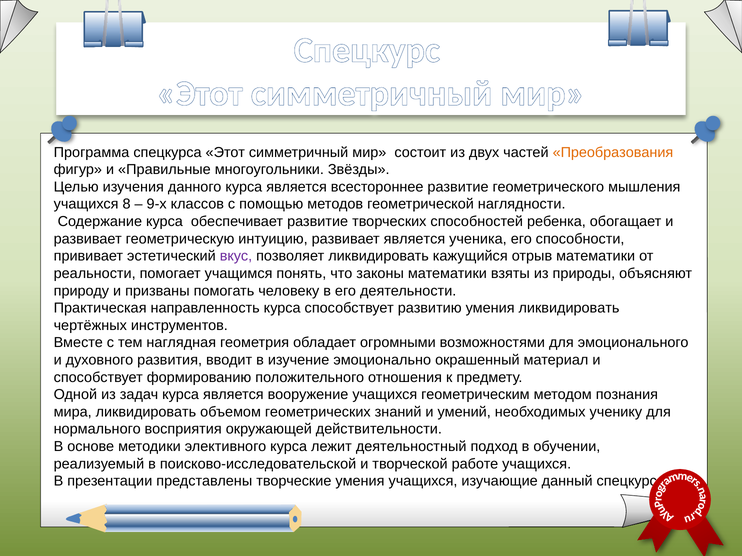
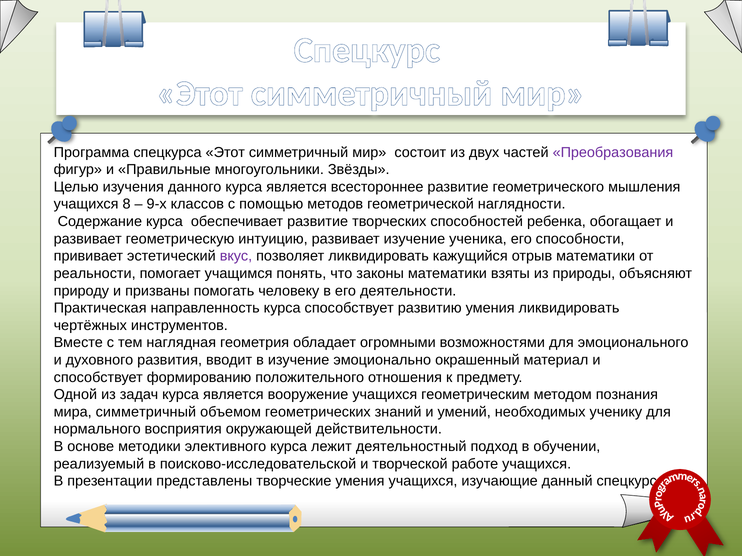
Преобразования colour: orange -> purple (613, 152)
развивает является: является -> изучение (414, 239)
мира ликвидировать: ликвидировать -> симметричный (146, 412)
